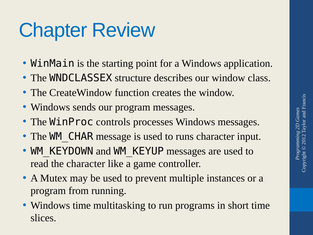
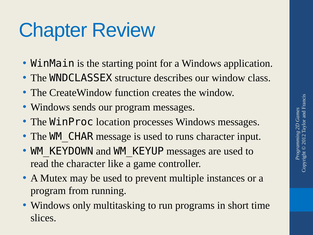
controls: controls -> location (113, 122)
Windows time: time -> only (82, 205)
